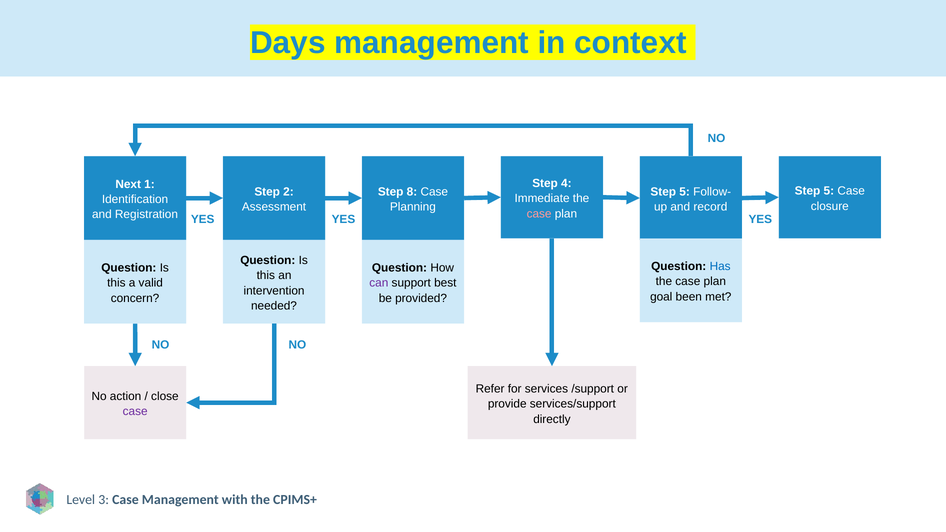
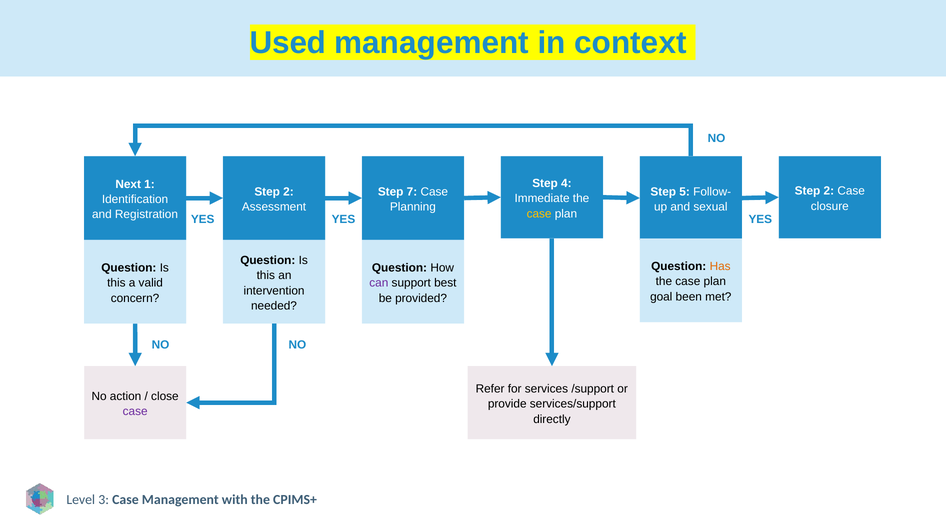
Days: Days -> Used (288, 43)
5: 5 -> 2 (829, 191)
8: 8 -> 7 (412, 192)
record: record -> sexual (710, 207)
case colour: pink -> yellow (539, 214)
Has colour: blue -> orange (720, 266)
